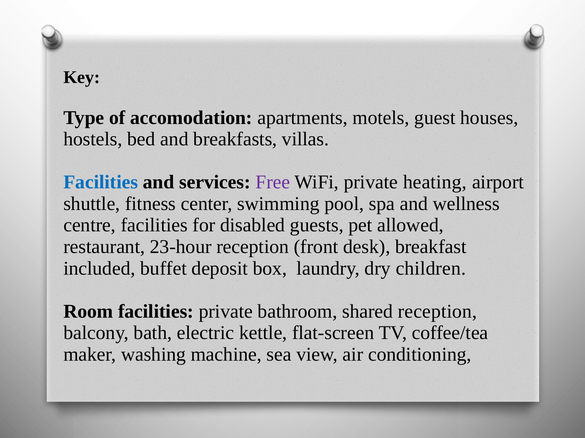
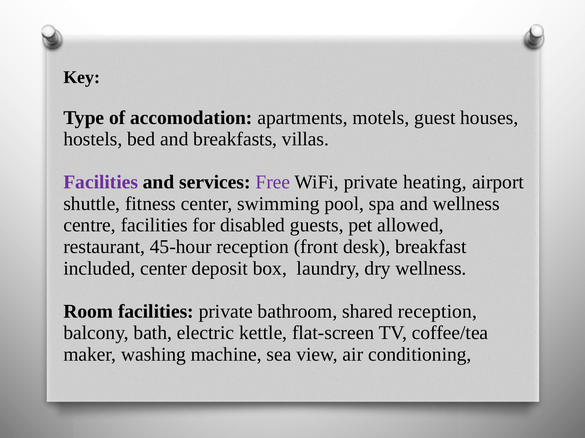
Facilities colour: blue -> purple (101, 182)
23-hour: 23-hour -> 45-hour (181, 247)
included buffet: buffet -> center (164, 269)
dry children: children -> wellness (431, 269)
